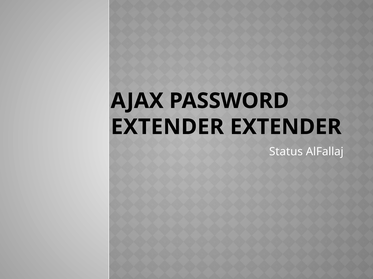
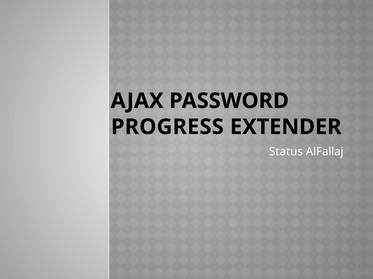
EXTENDER: EXTENDER -> PROGRESS (167, 127)
